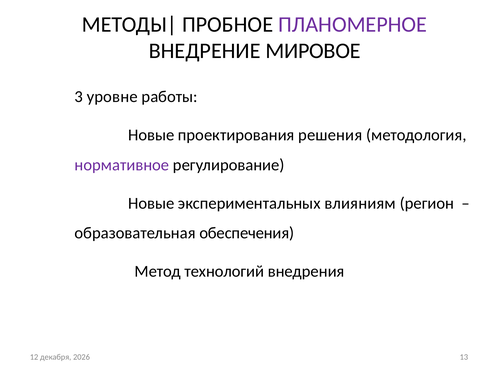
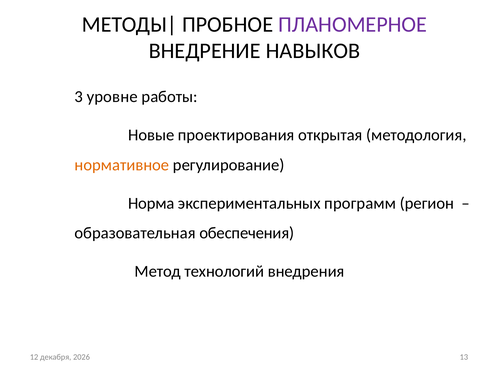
МИРОВОЕ: МИРОВОЕ -> НАВЫКОВ (313, 51)
решения: решения -> открытая (330, 135)
нормативное colour: purple -> orange (122, 165)
Новые: Новые -> Норма (151, 203)
влияниям: влияниям -> программ (360, 203)
